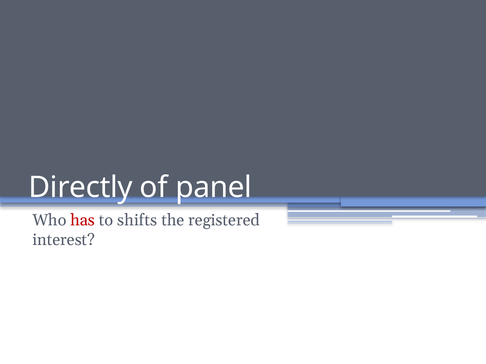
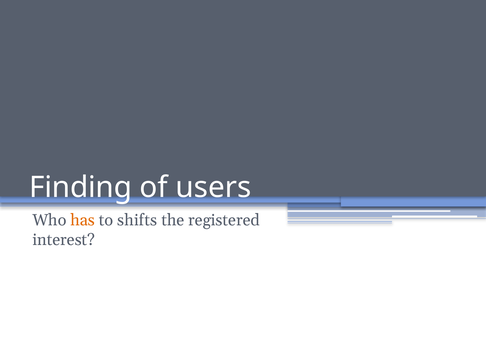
Directly: Directly -> Finding (81, 188)
panel: panel -> users (213, 188)
has colour: red -> orange (83, 221)
